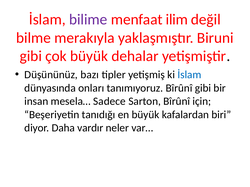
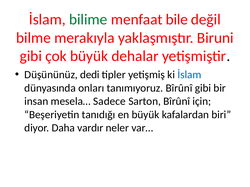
bilime colour: purple -> green (88, 20)
ilim: ilim -> bile (177, 20)
bazı: bazı -> dedi (90, 75)
